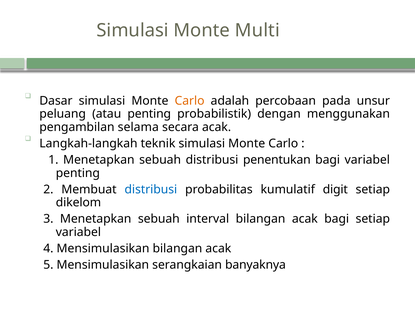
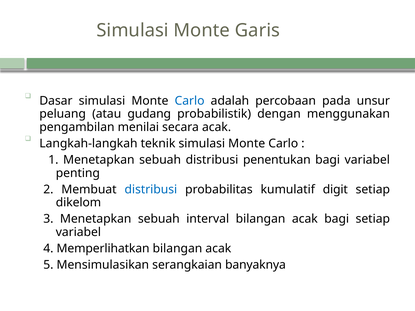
Multi: Multi -> Garis (257, 30)
Carlo colour: orange -> blue (190, 101)
atau penting: penting -> gudang (149, 114)
selama: selama -> menilai (138, 127)
4 Mensimulasikan: Mensimulasikan -> Memperlihatkan (103, 249)
